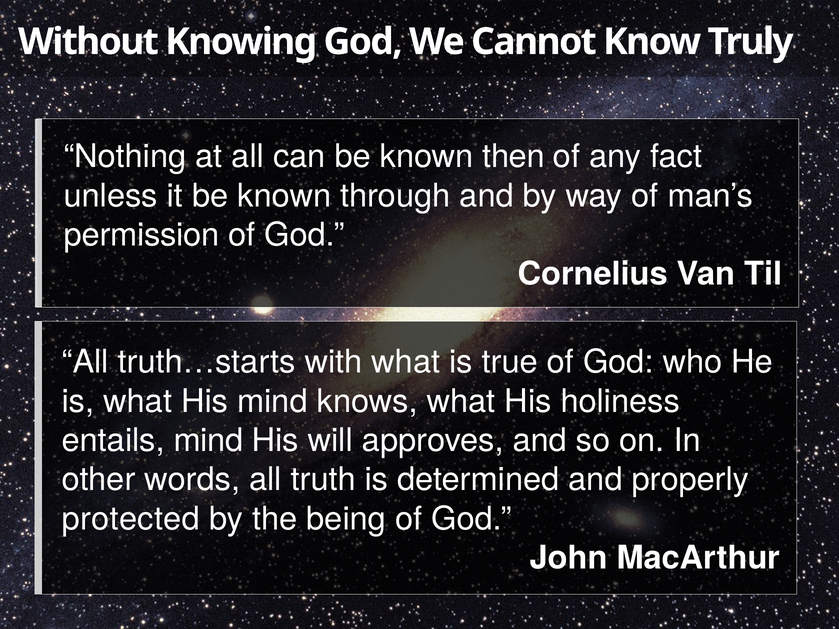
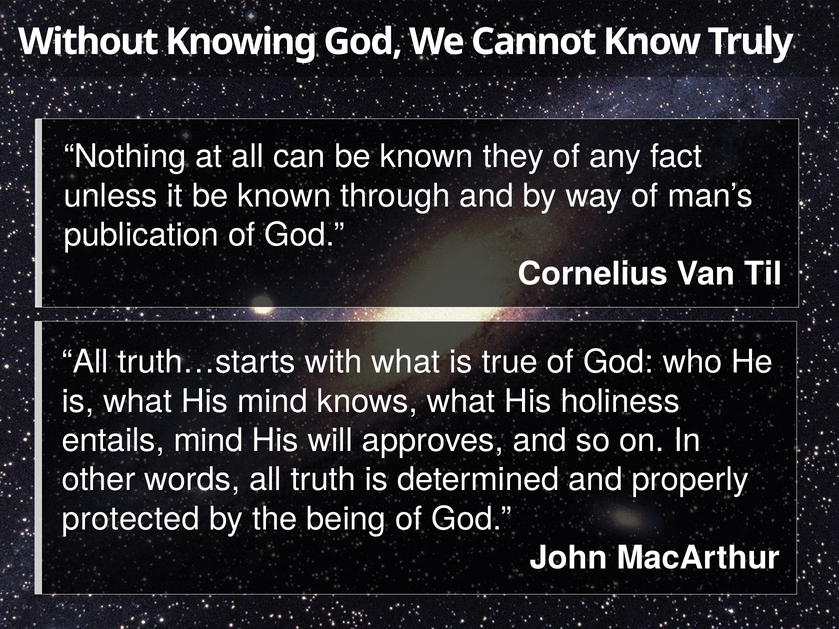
then: then -> they (513, 157)
permission: permission -> publication (141, 235)
